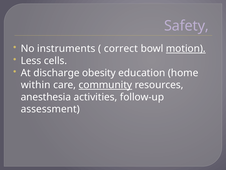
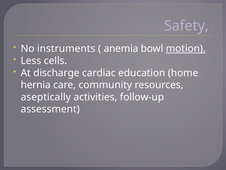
correct: correct -> anemia (121, 49)
obesity: obesity -> cardiac (99, 73)
within: within -> hernia (36, 85)
community underline: present -> none (105, 85)
anesthesia: anesthesia -> aseptically (46, 97)
